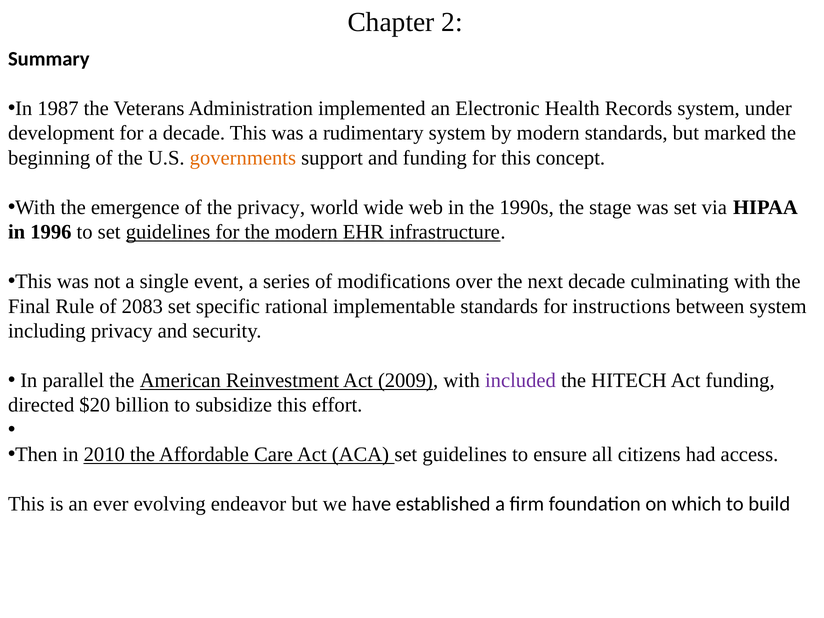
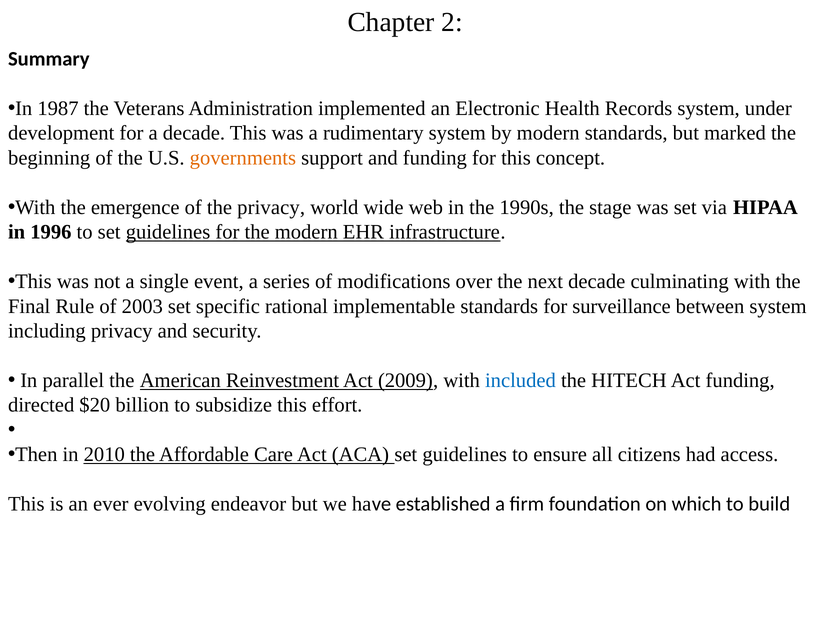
2083: 2083 -> 2003 (142, 306)
instructions: instructions -> surveillance (622, 306)
included colour: purple -> blue (520, 380)
